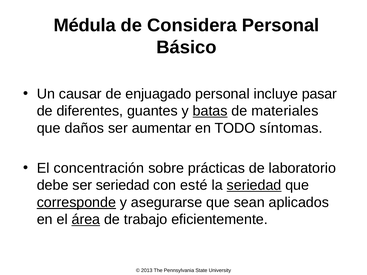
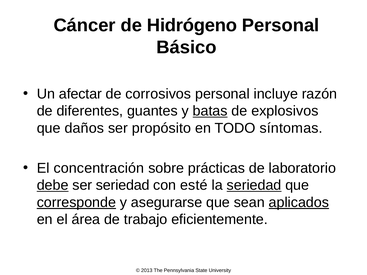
Médula: Médula -> Cáncer (85, 25)
Considera: Considera -> Hidrógeno (192, 25)
causar: causar -> afectar (80, 94)
enjuagado: enjuagado -> corrosivos (158, 94)
pasar: pasar -> razón (319, 94)
materiales: materiales -> explosivos (285, 111)
aumentar: aumentar -> propósito (161, 128)
debe underline: none -> present (53, 185)
aplicados underline: none -> present (299, 203)
área underline: present -> none (86, 220)
